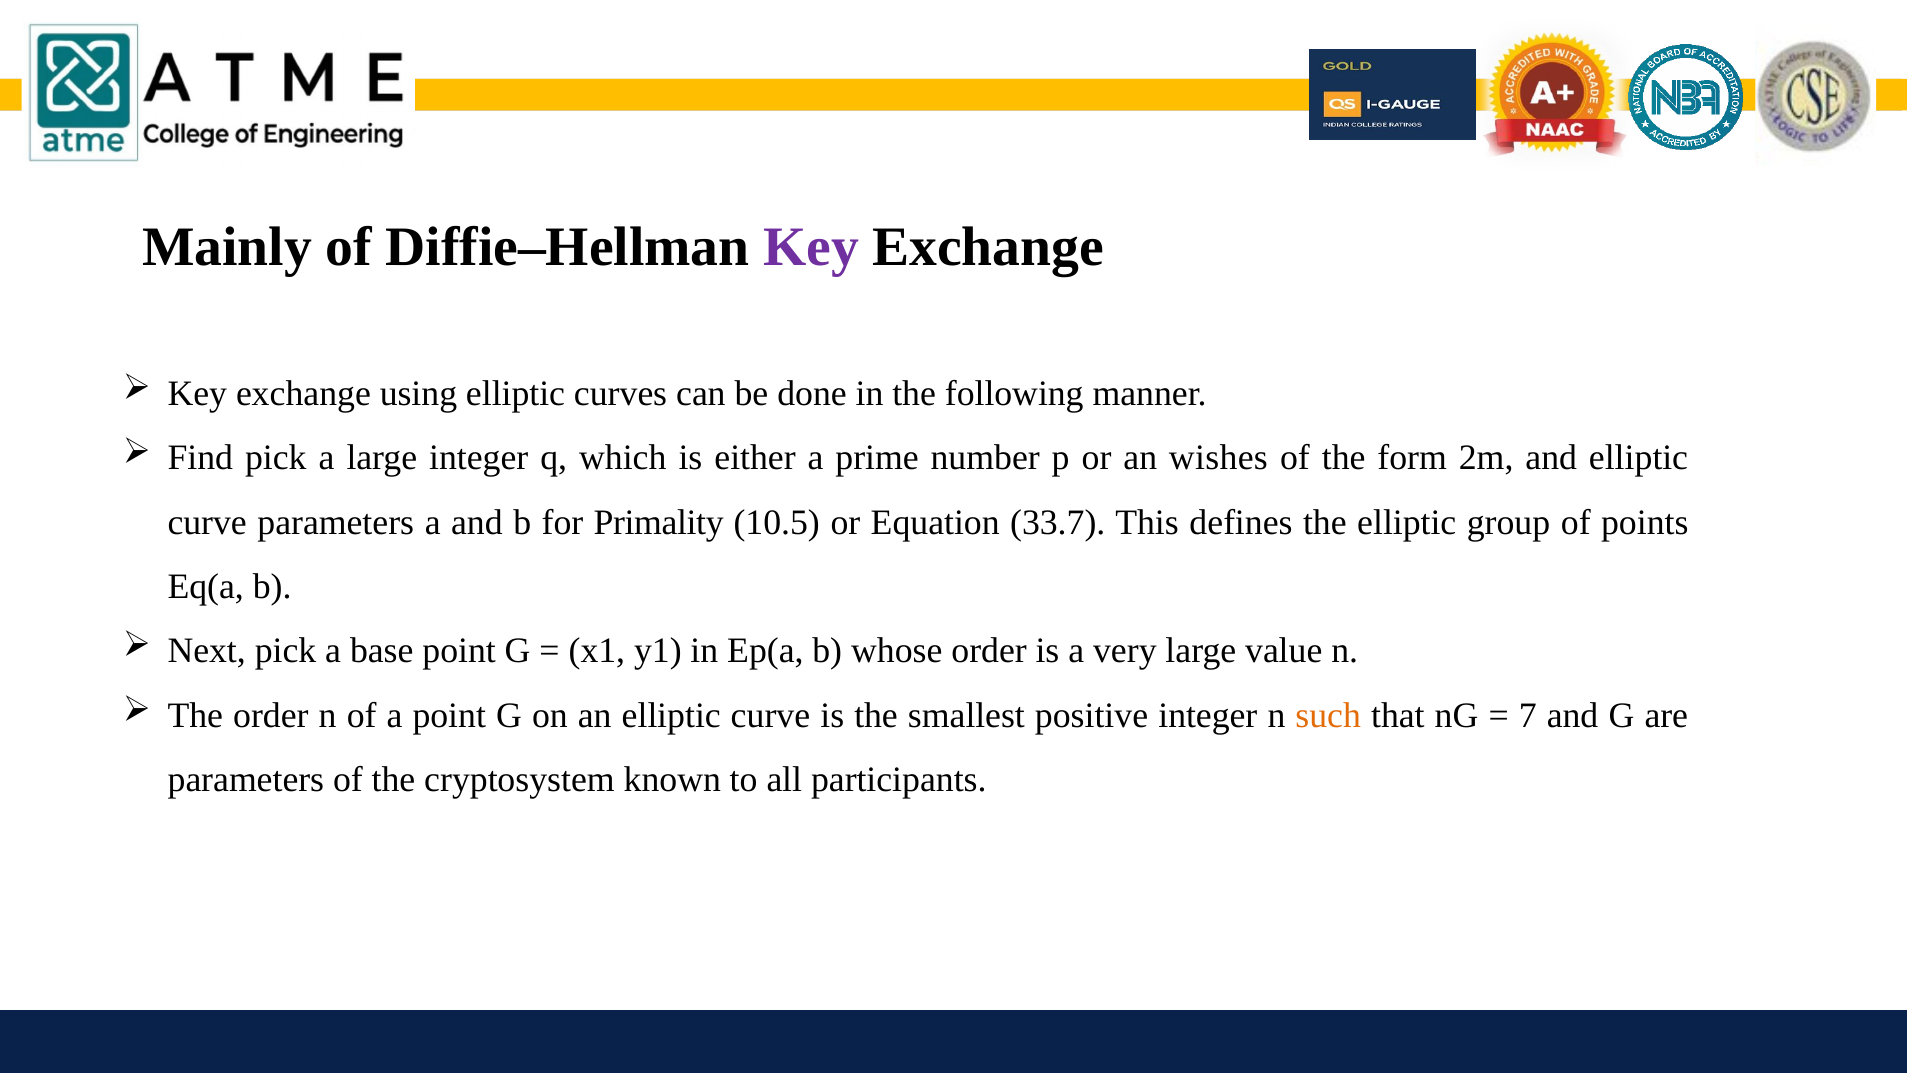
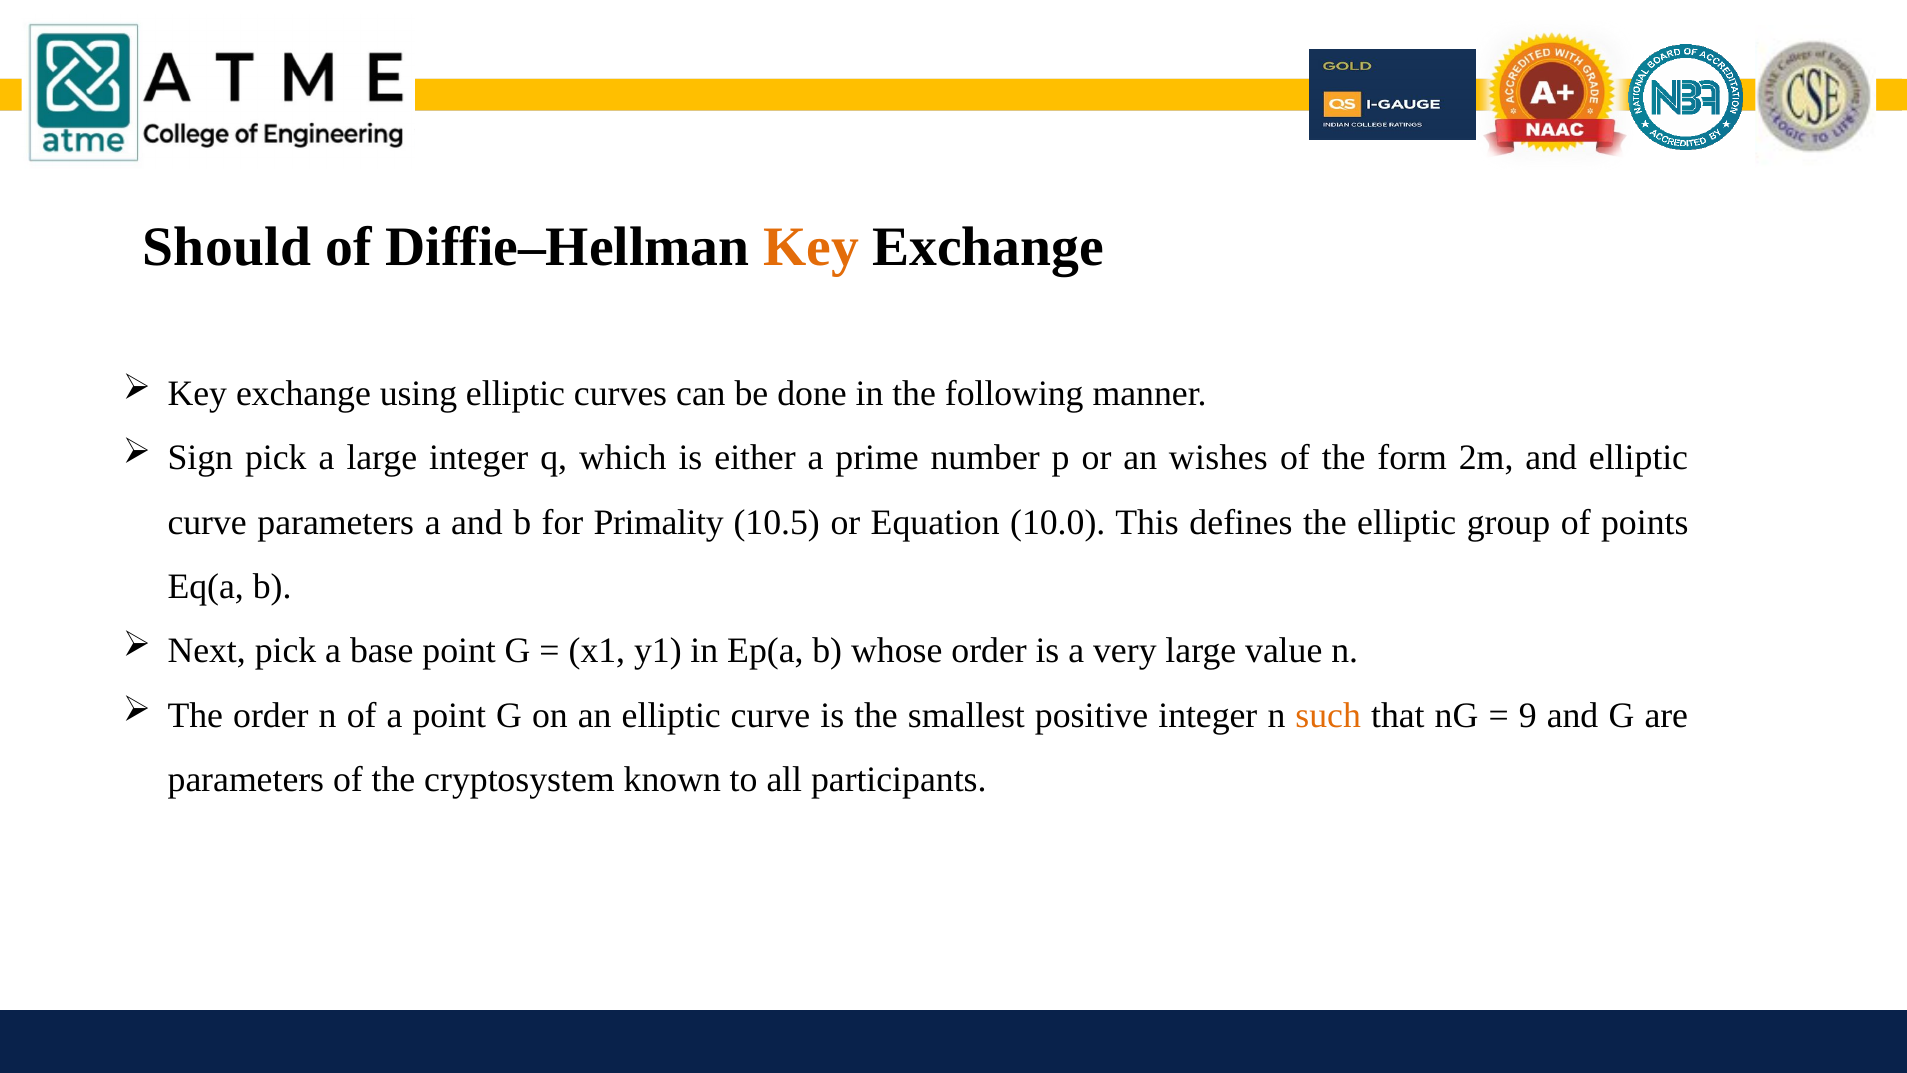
Mainly: Mainly -> Should (227, 247)
Key colour: purple -> orange (811, 247)
Find: Find -> Sign (200, 458)
33.7: 33.7 -> 10.0 (1058, 522)
7: 7 -> 9 (1528, 715)
